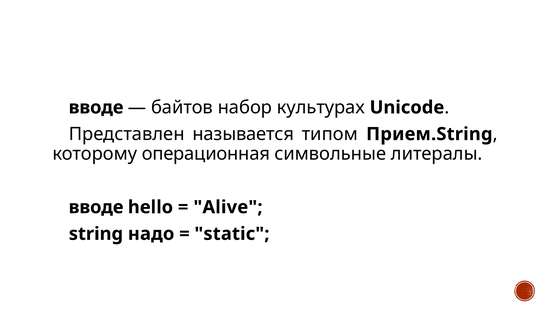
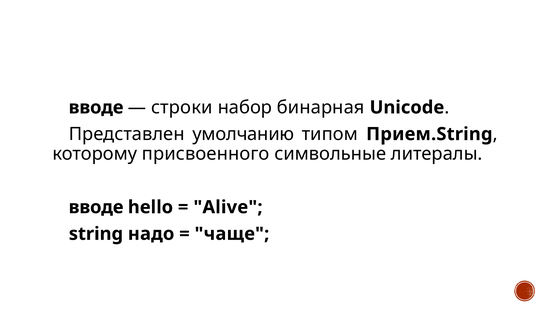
байтов: байтов -> строки (182, 108)
культурах: культурах -> бинарная (321, 108)
называется: называется -> умолчанию (243, 134)
операционная: операционная -> присвоенного (206, 154)
static: static -> чаще (232, 234)
